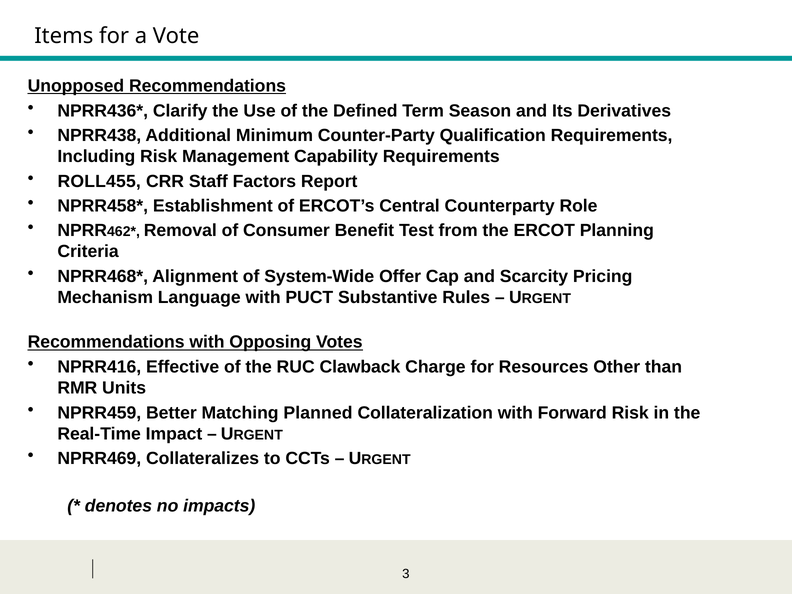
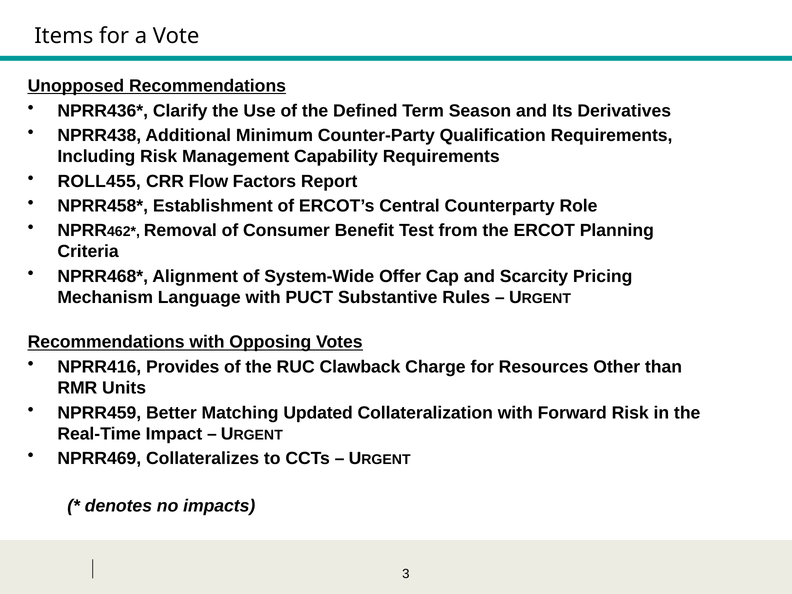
Staff: Staff -> Flow (208, 181)
Effective: Effective -> Provides (183, 367)
Planned: Planned -> Updated (318, 413)
